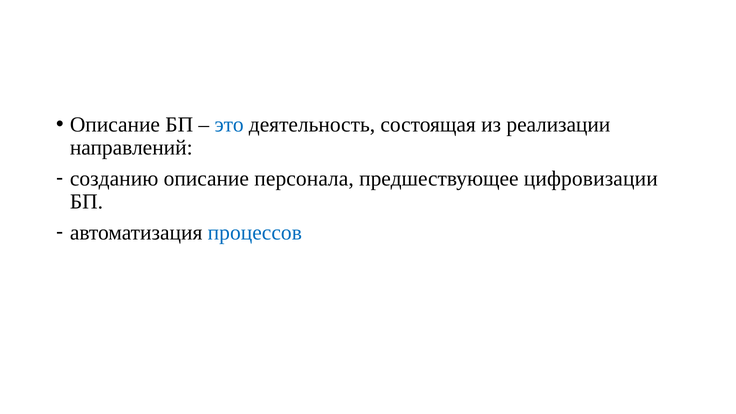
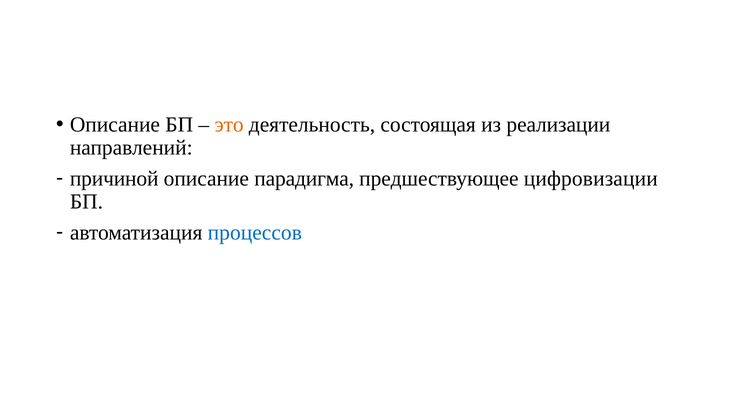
это colour: blue -> orange (229, 124)
созданию: созданию -> причиной (114, 178)
персонала: персонала -> парадигма (304, 178)
